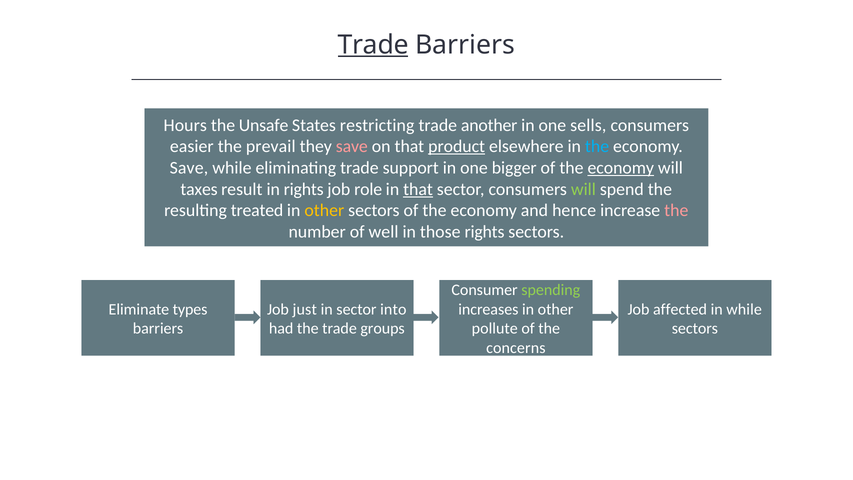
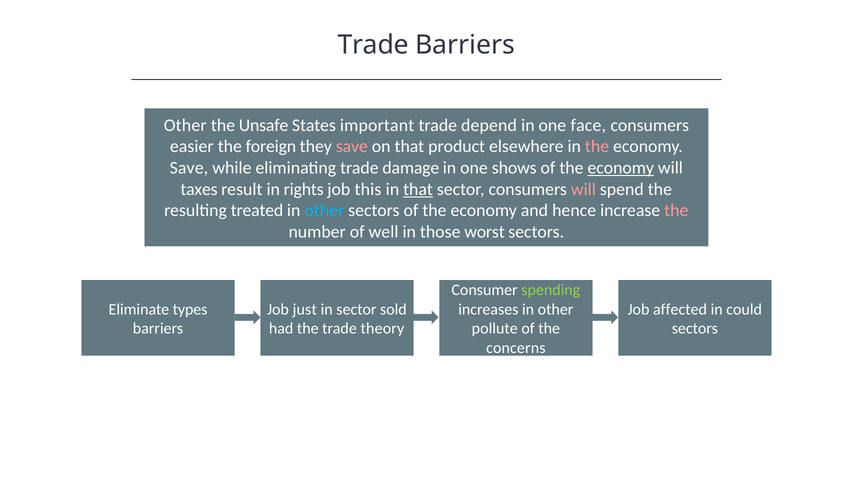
Trade underline: present -> none (373, 45)
Hours: Hours -> Other (185, 125)
restricting: restricting -> important (377, 125)
another: another -> depend (489, 125)
sells: sells -> face (588, 125)
prevail: prevail -> foreign (271, 146)
product underline: present -> none (457, 146)
the colour: light blue -> pink (597, 146)
support: support -> damage (411, 168)
bigger: bigger -> shows (514, 168)
role: role -> this (368, 189)
will colour: light green -> pink (583, 189)
other colour: yellow -> light blue (324, 210)
those rights: rights -> worst (484, 232)
into: into -> sold (393, 309)
in while: while -> could (744, 309)
groups: groups -> theory (382, 328)
